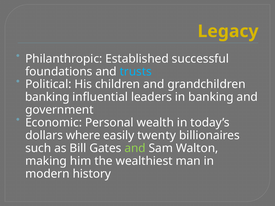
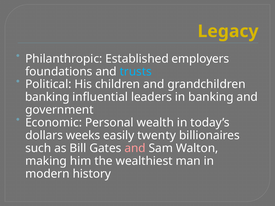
successful: successful -> employers (200, 59)
where: where -> weeks (83, 136)
and colour: light green -> pink (135, 148)
